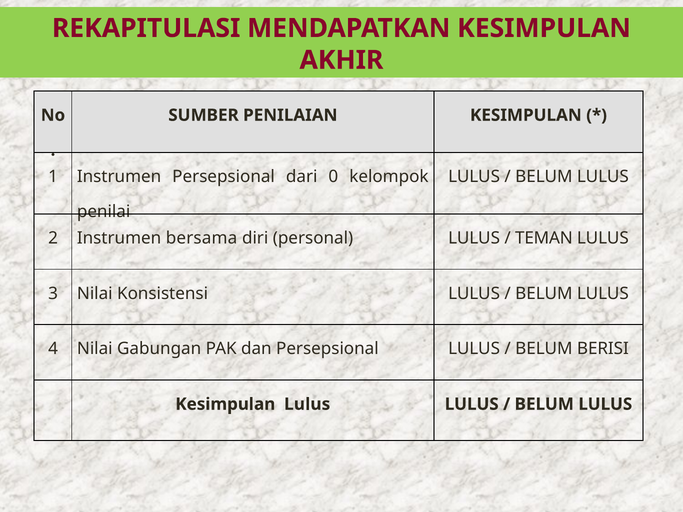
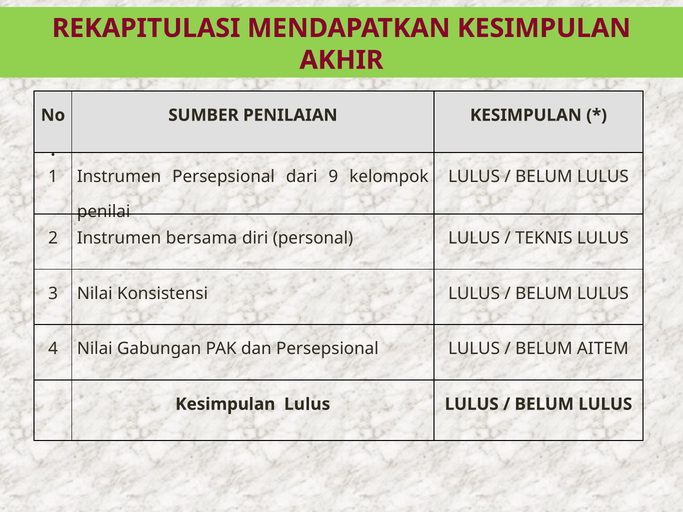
dari 0: 0 -> 9 (333, 177)
TEMAN: TEMAN -> TEKNIS (544, 238)
BERISI: BERISI -> AITEM (603, 349)
